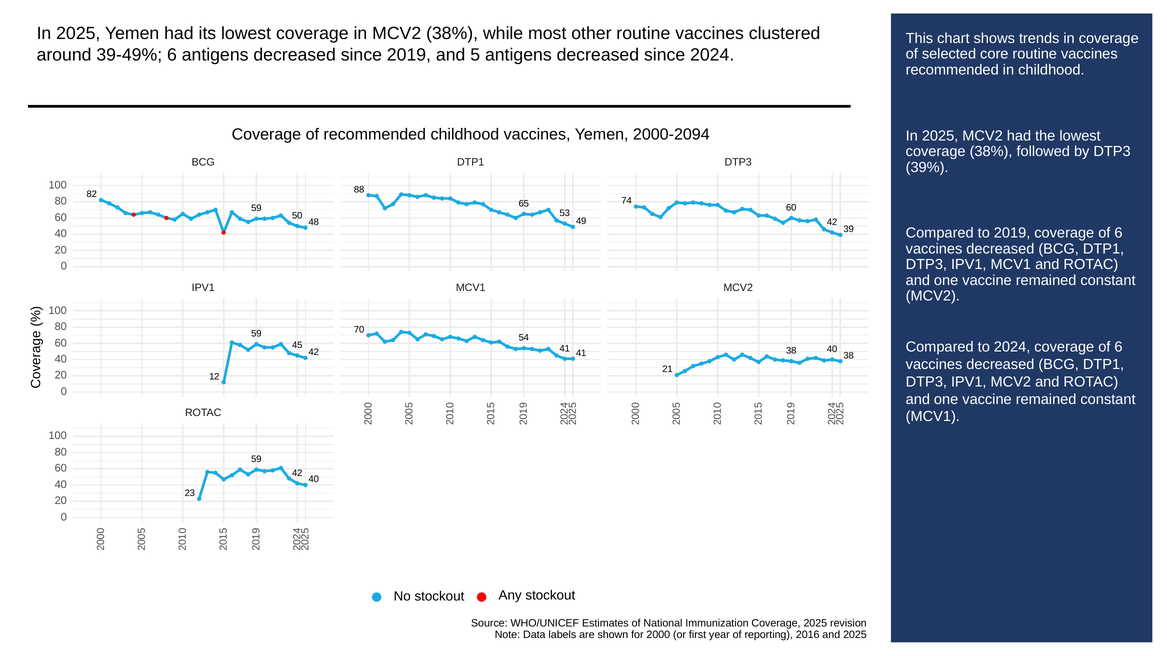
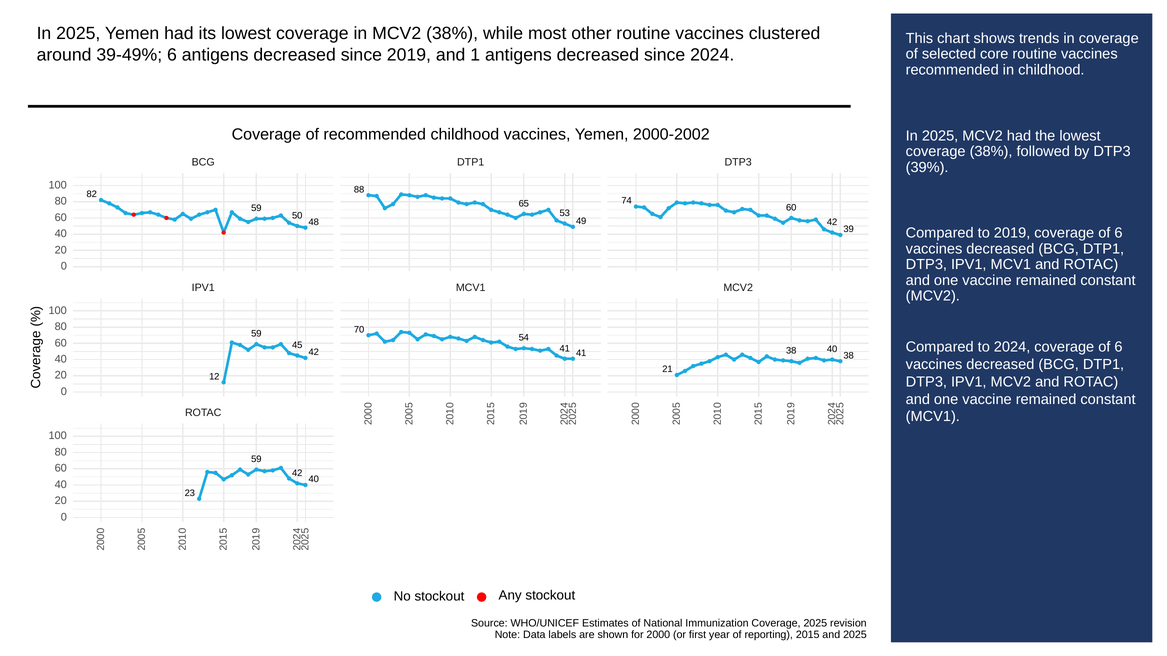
and 5: 5 -> 1 (475, 55)
2000-2094: 2000-2094 -> 2000-2002 (671, 134)
2016: 2016 -> 2015 (808, 635)
